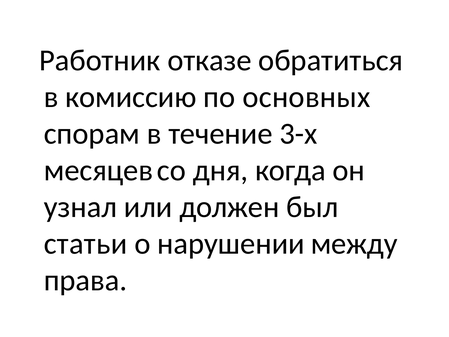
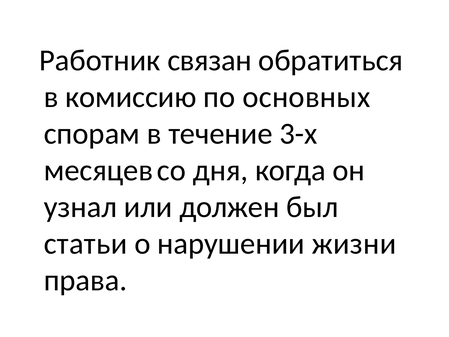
отказе: отказе -> связан (210, 60)
между: между -> жизни (354, 244)
